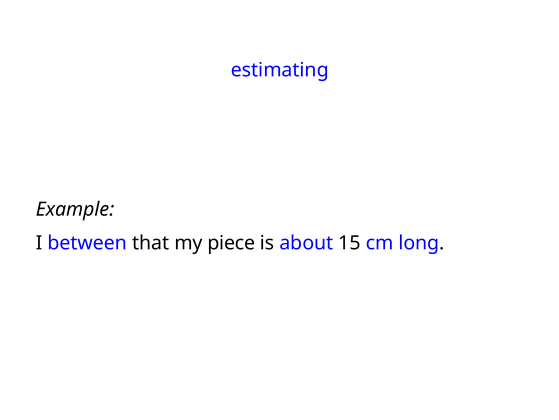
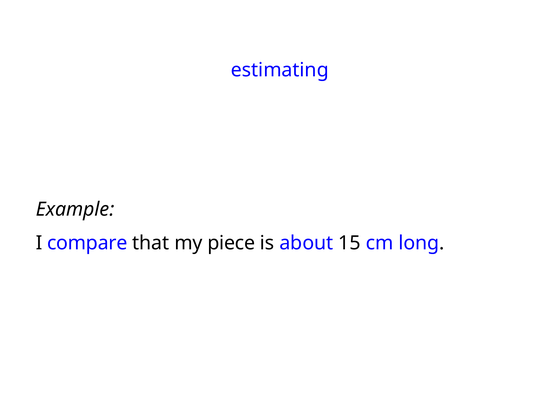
between: between -> compare (87, 243)
